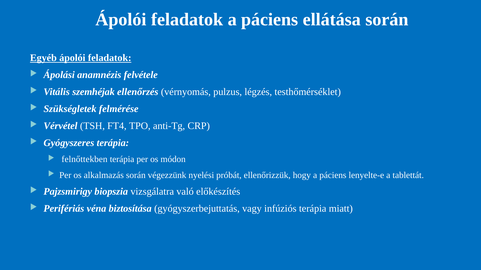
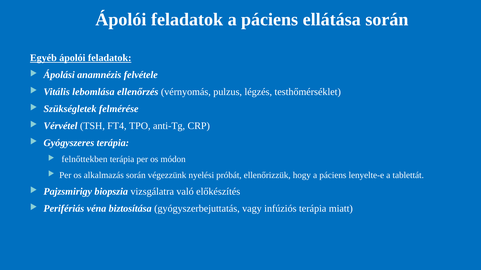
szemhéjak: szemhéjak -> lebomlása (93, 92)
